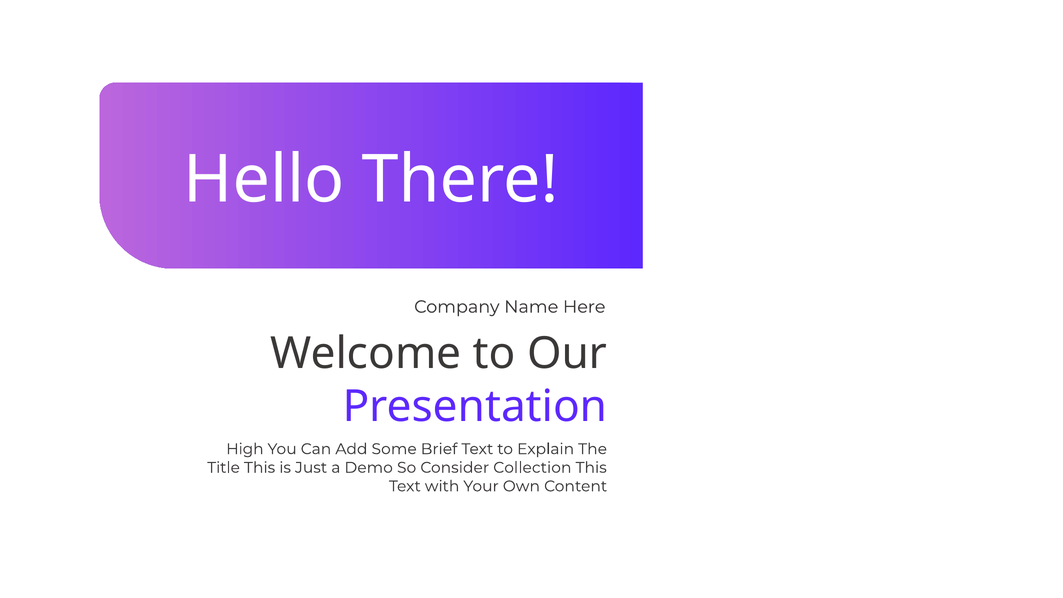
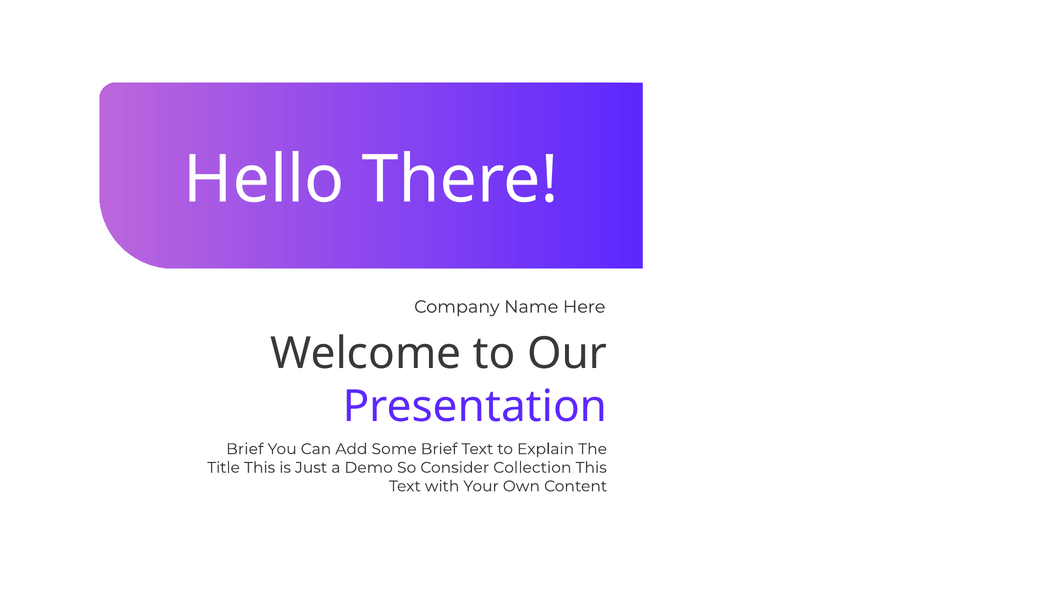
High: High -> Brief (245, 449)
